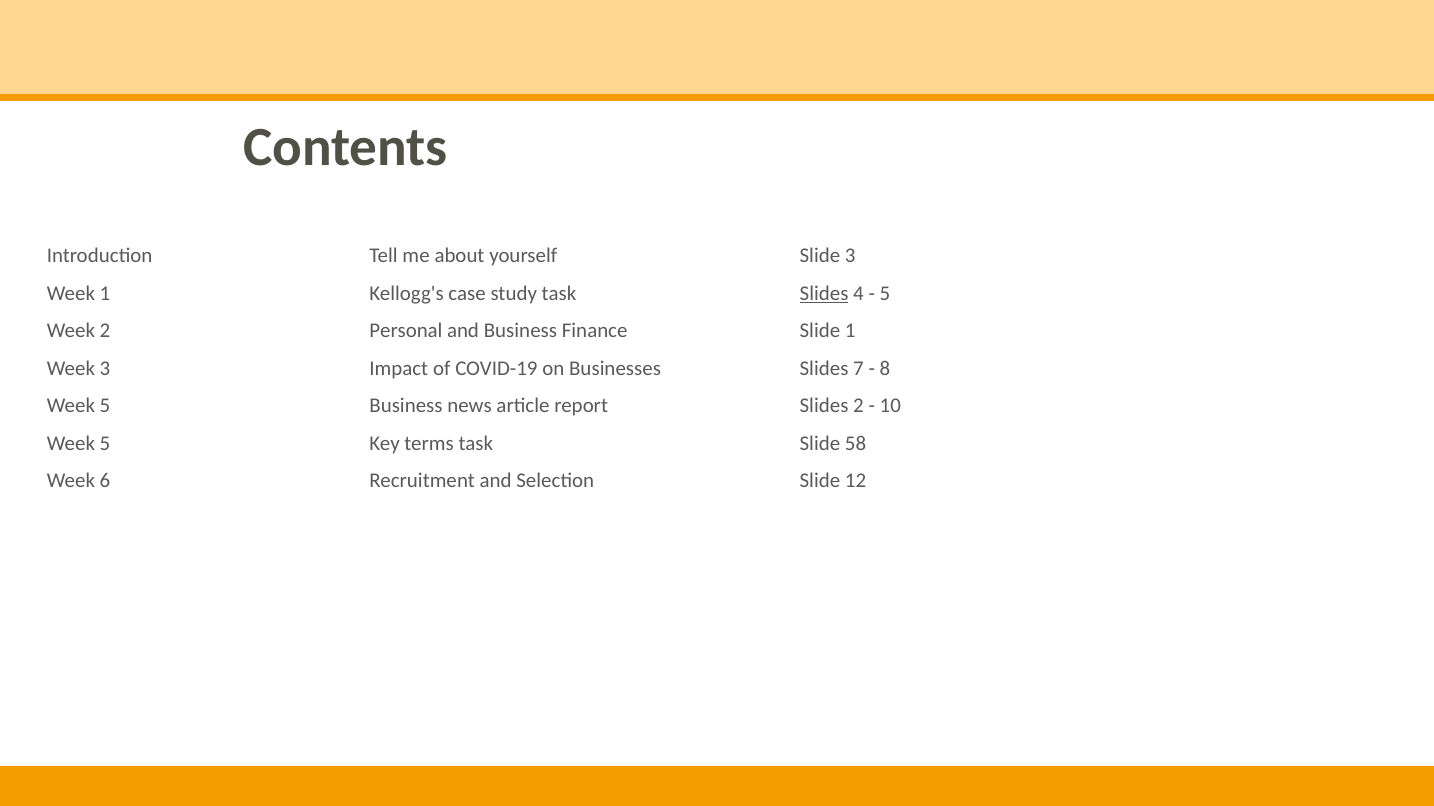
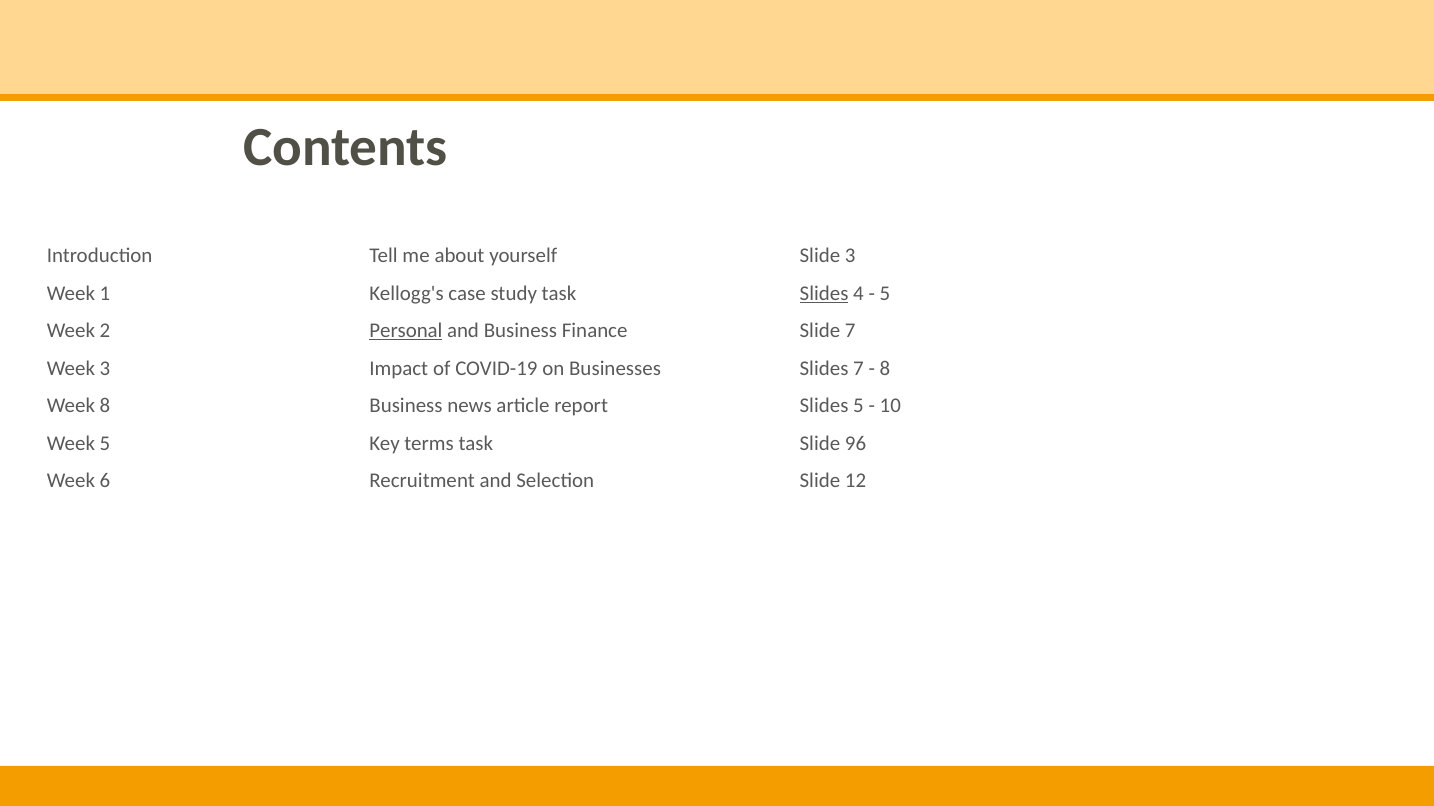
Personal underline: none -> present (406, 331)
Slide 1: 1 -> 7 (850, 331)
5: 5 -> 8 (105, 406)
Slides 2: 2 -> 5 (859, 406)
58: 58 -> 96 (856, 444)
